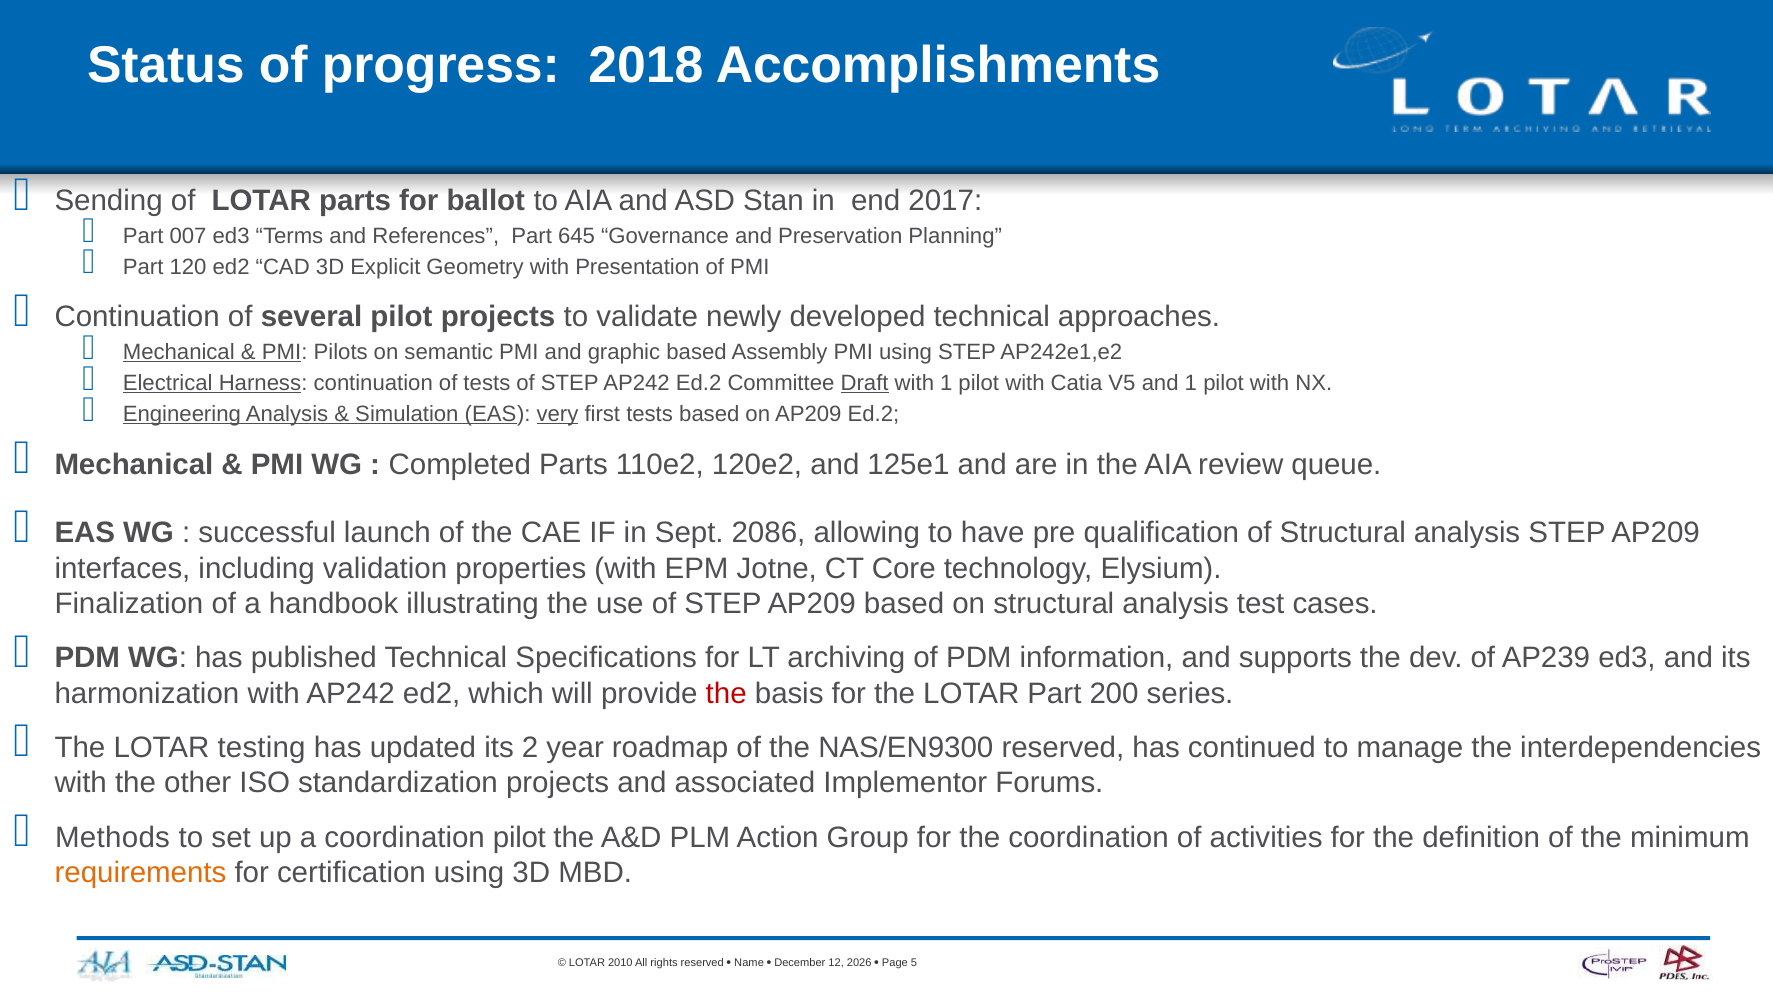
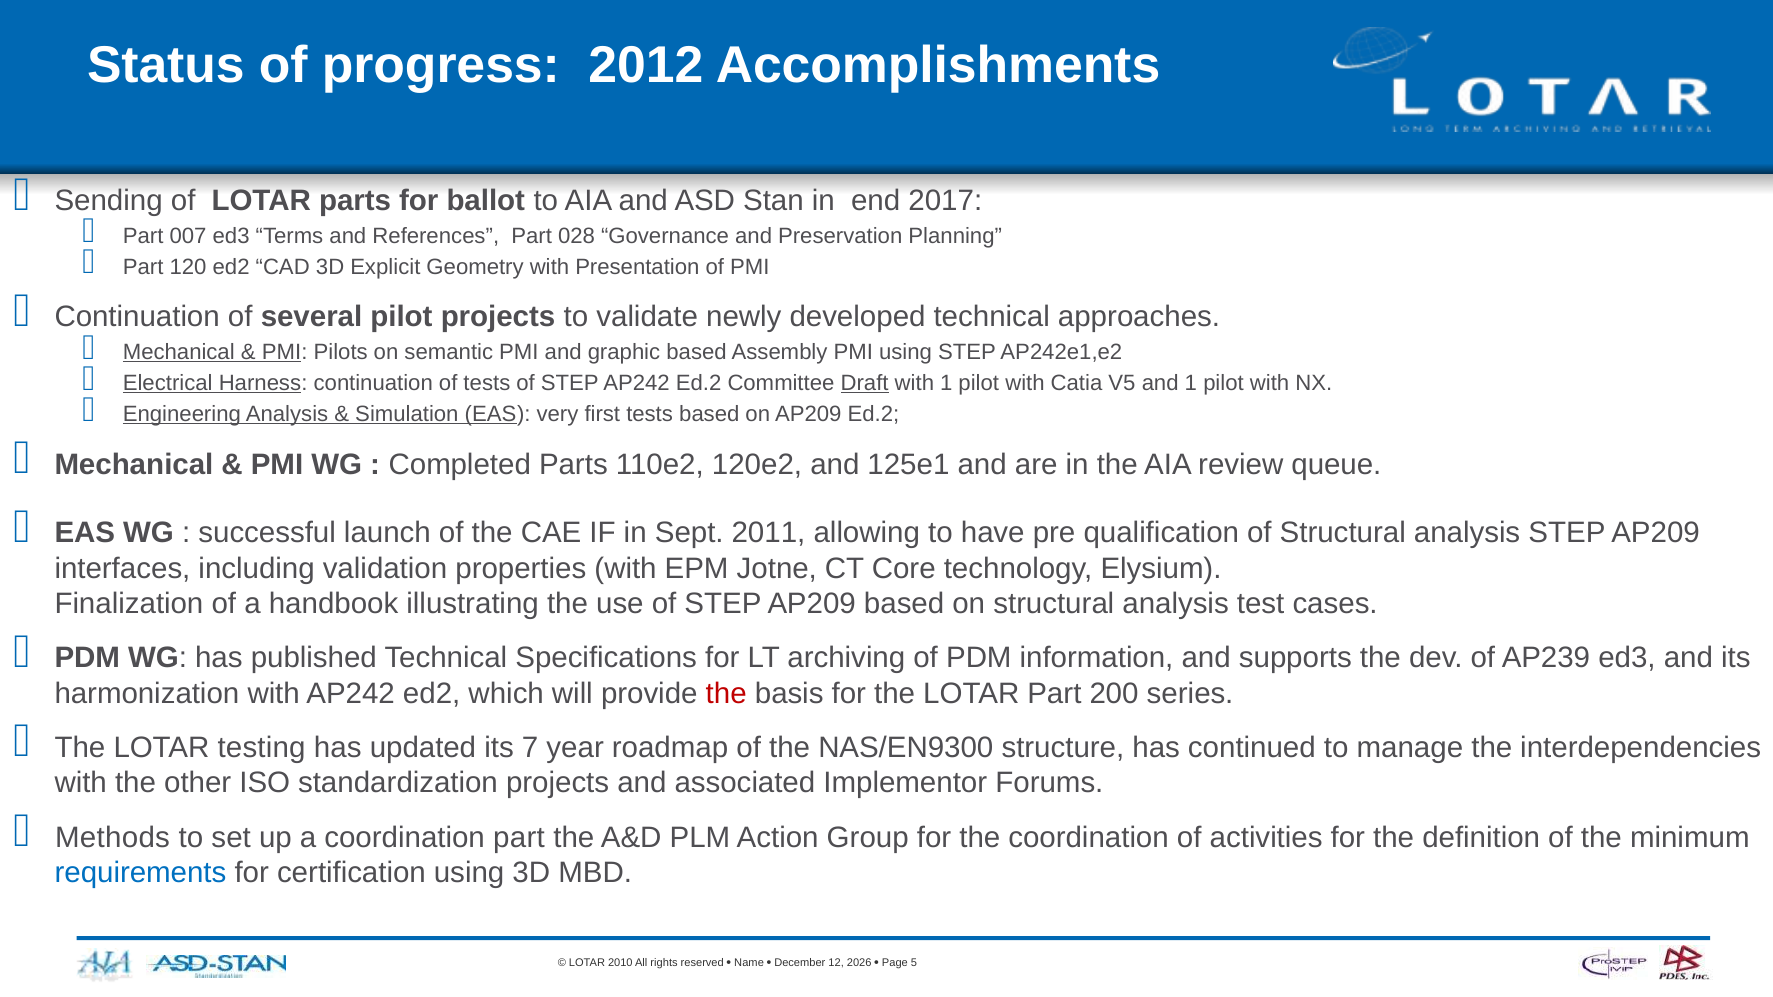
2018: 2018 -> 2012 (646, 65)
645: 645 -> 028 (576, 236)
very underline: present -> none (557, 414)
2086: 2086 -> 2011 (768, 533)
2: 2 -> 7 (530, 748)
NAS/EN9300 reserved: reserved -> structure (1063, 748)
coordination pilot: pilot -> part (519, 838)
requirements colour: orange -> blue (140, 873)
